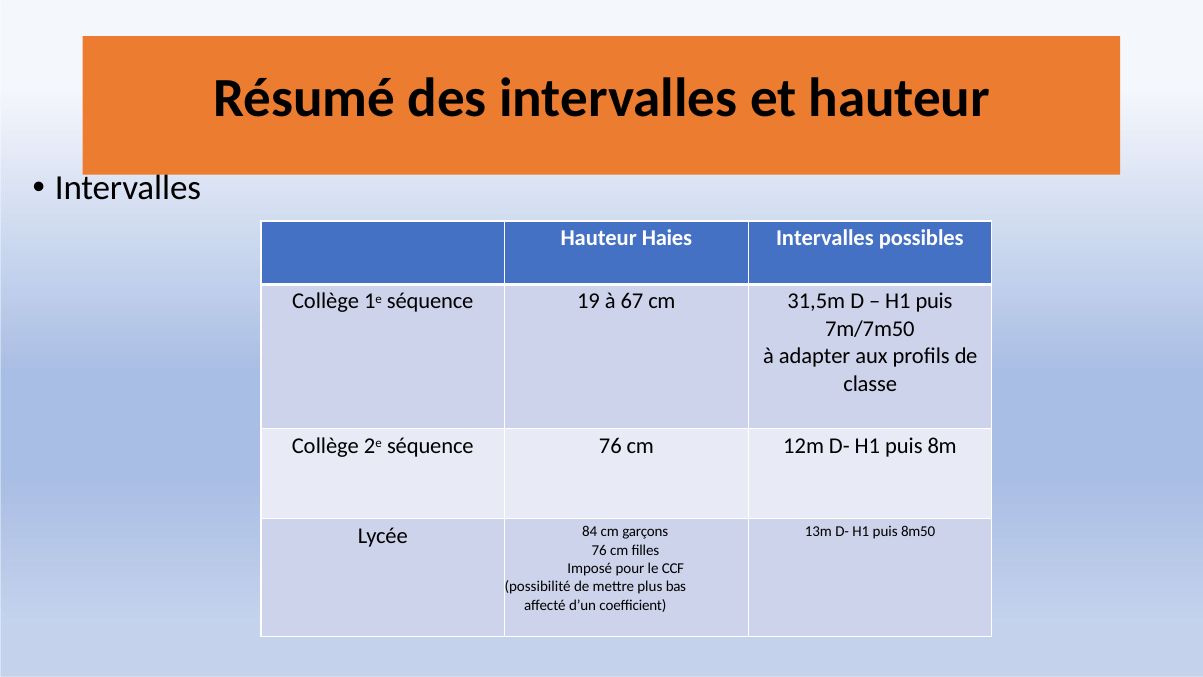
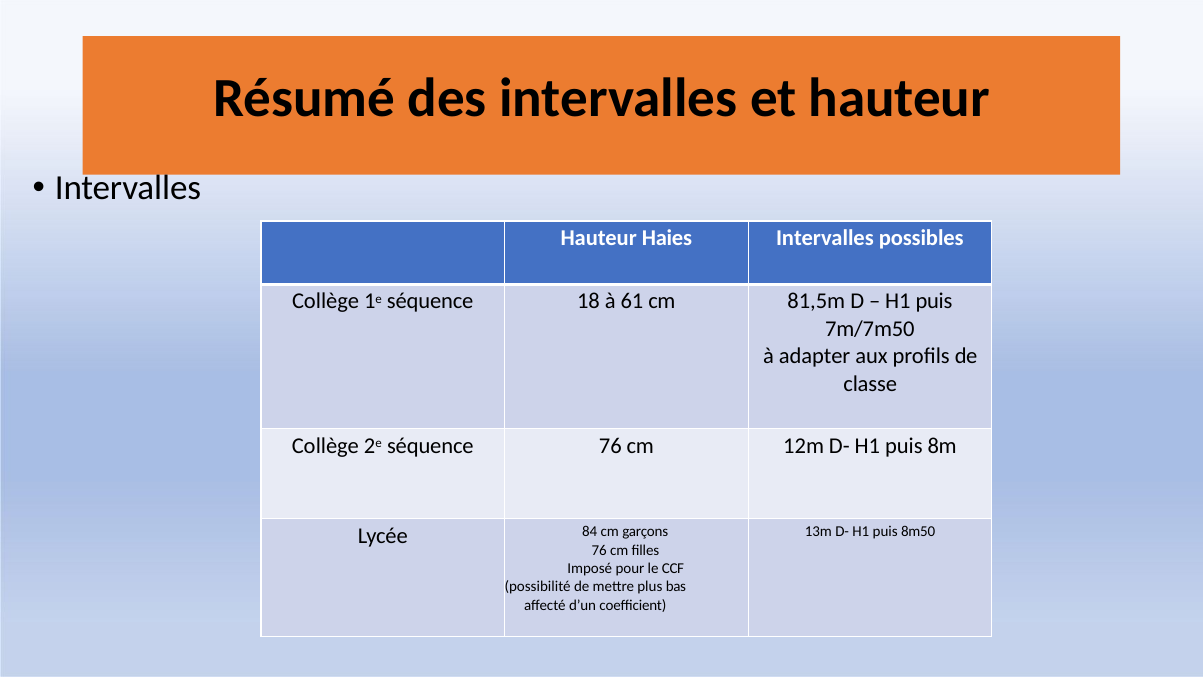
19: 19 -> 18 (588, 301)
67: 67 -> 61 (632, 301)
31,5m: 31,5m -> 81,5m (816, 301)
